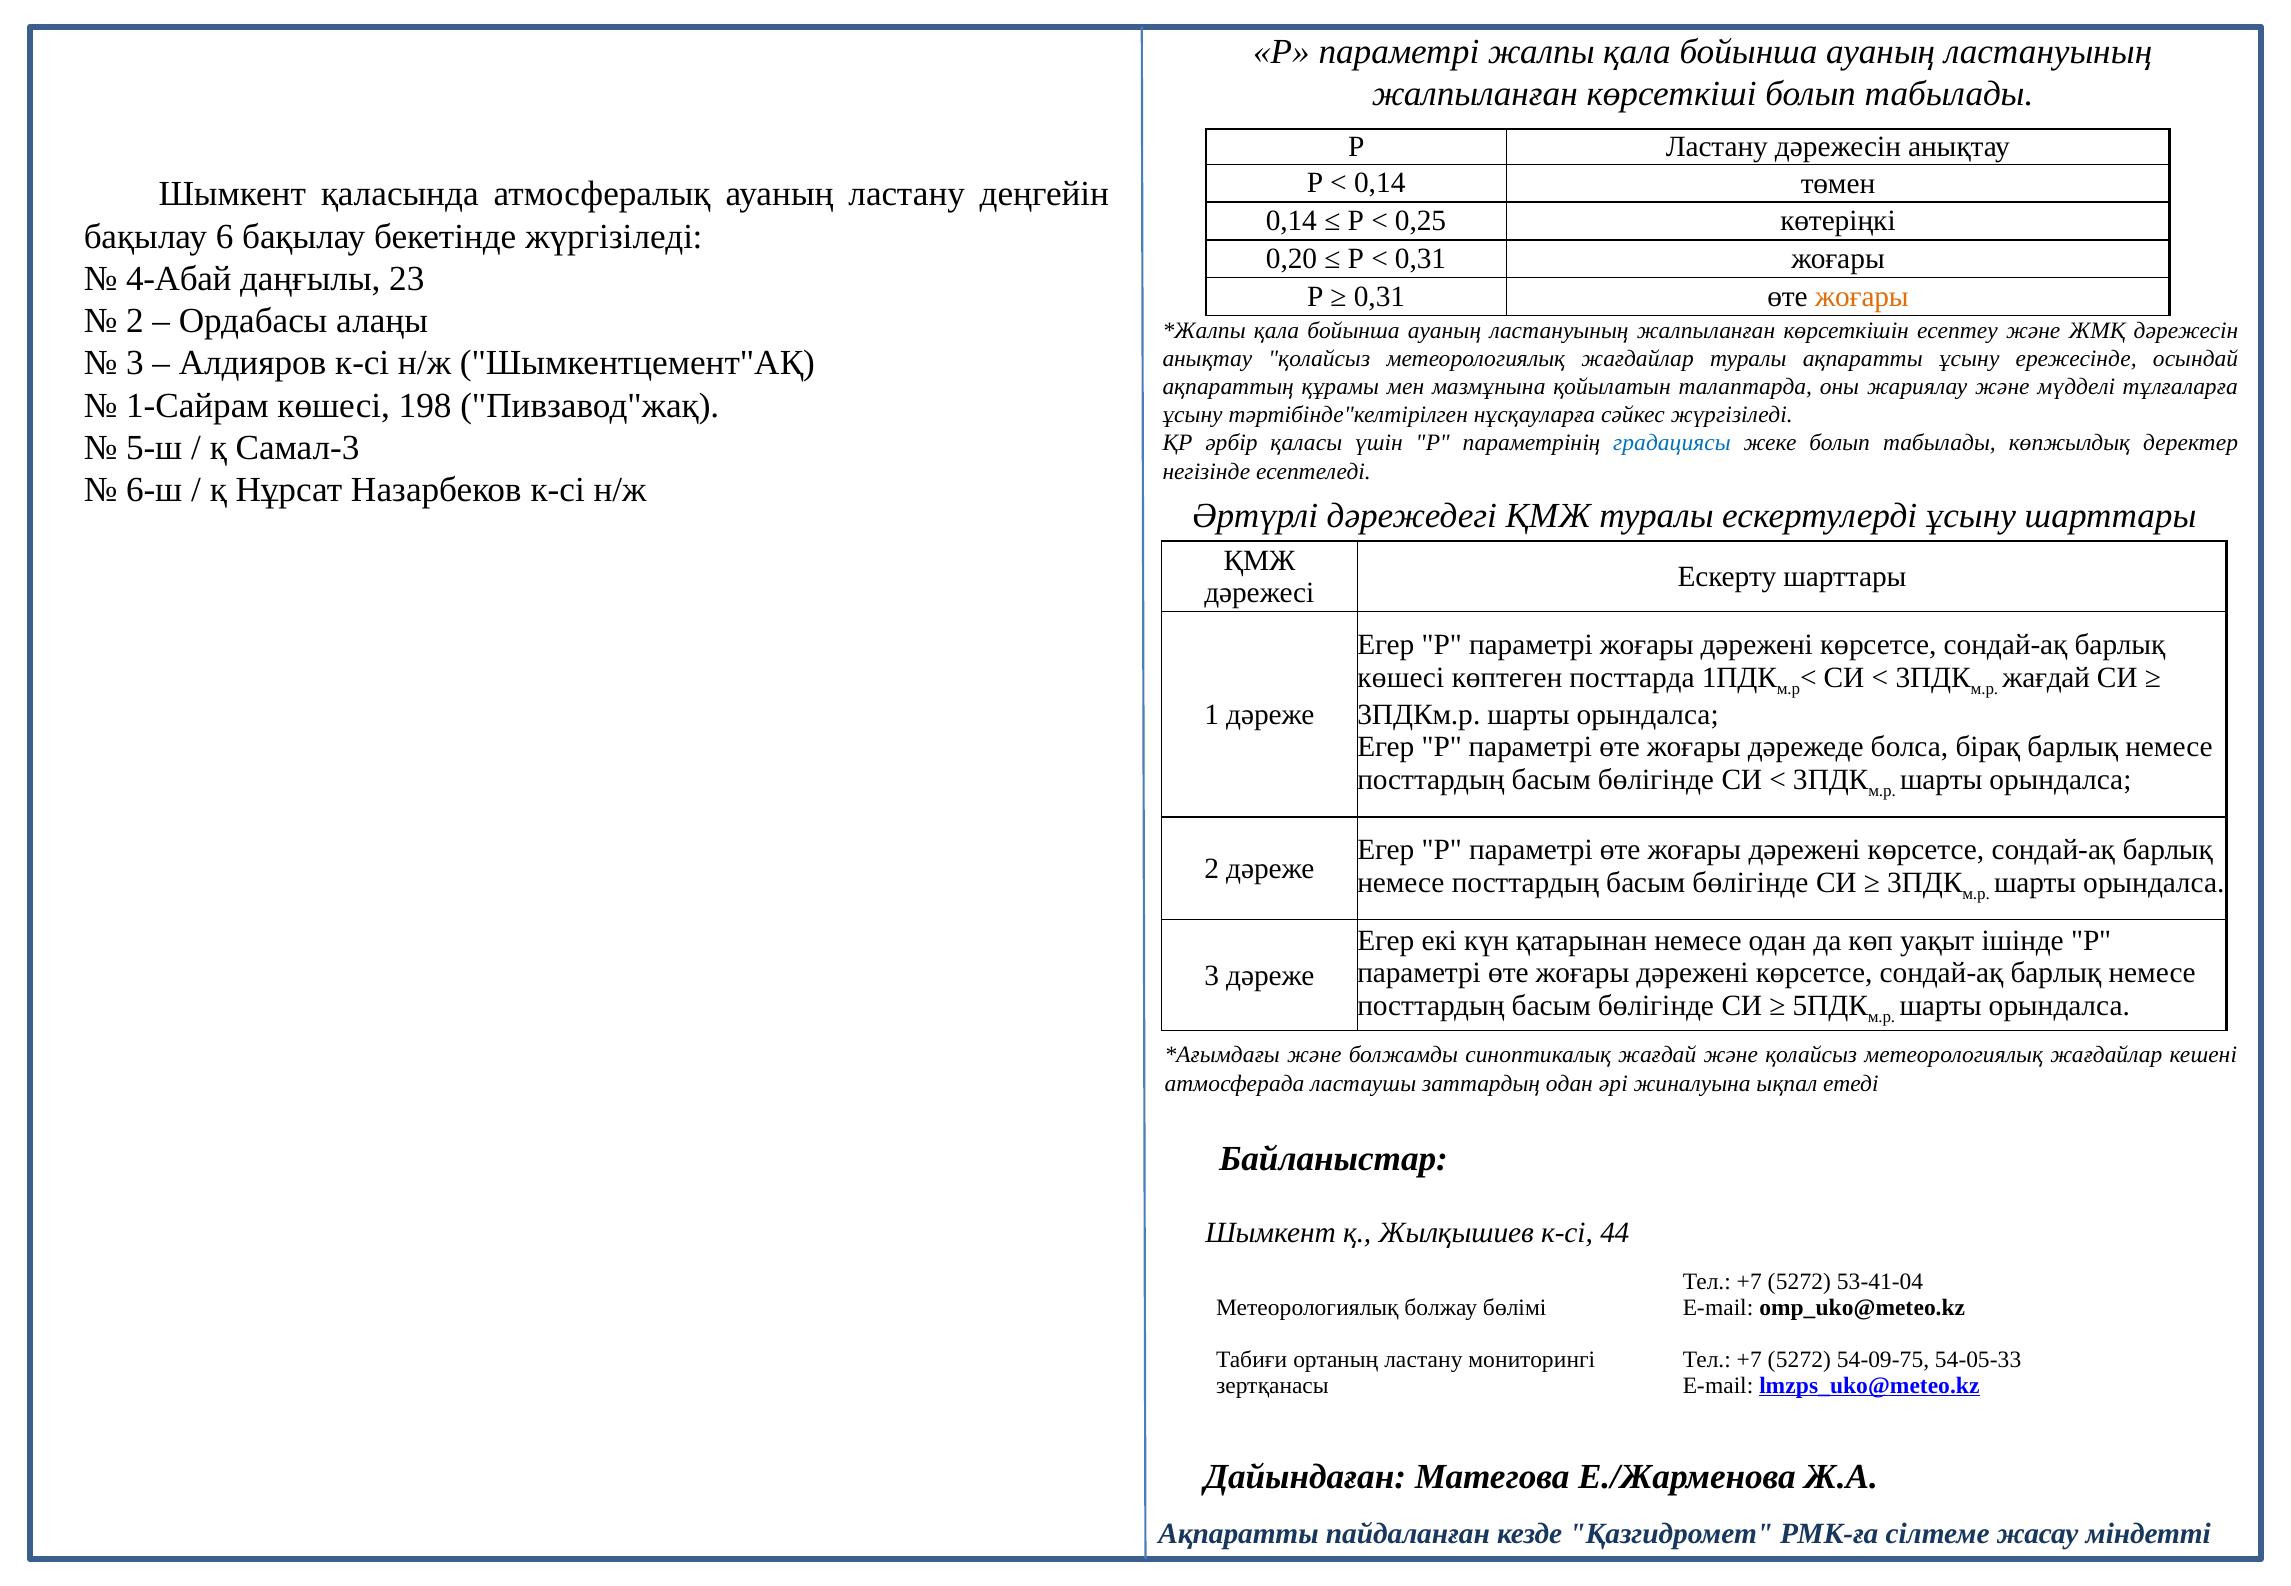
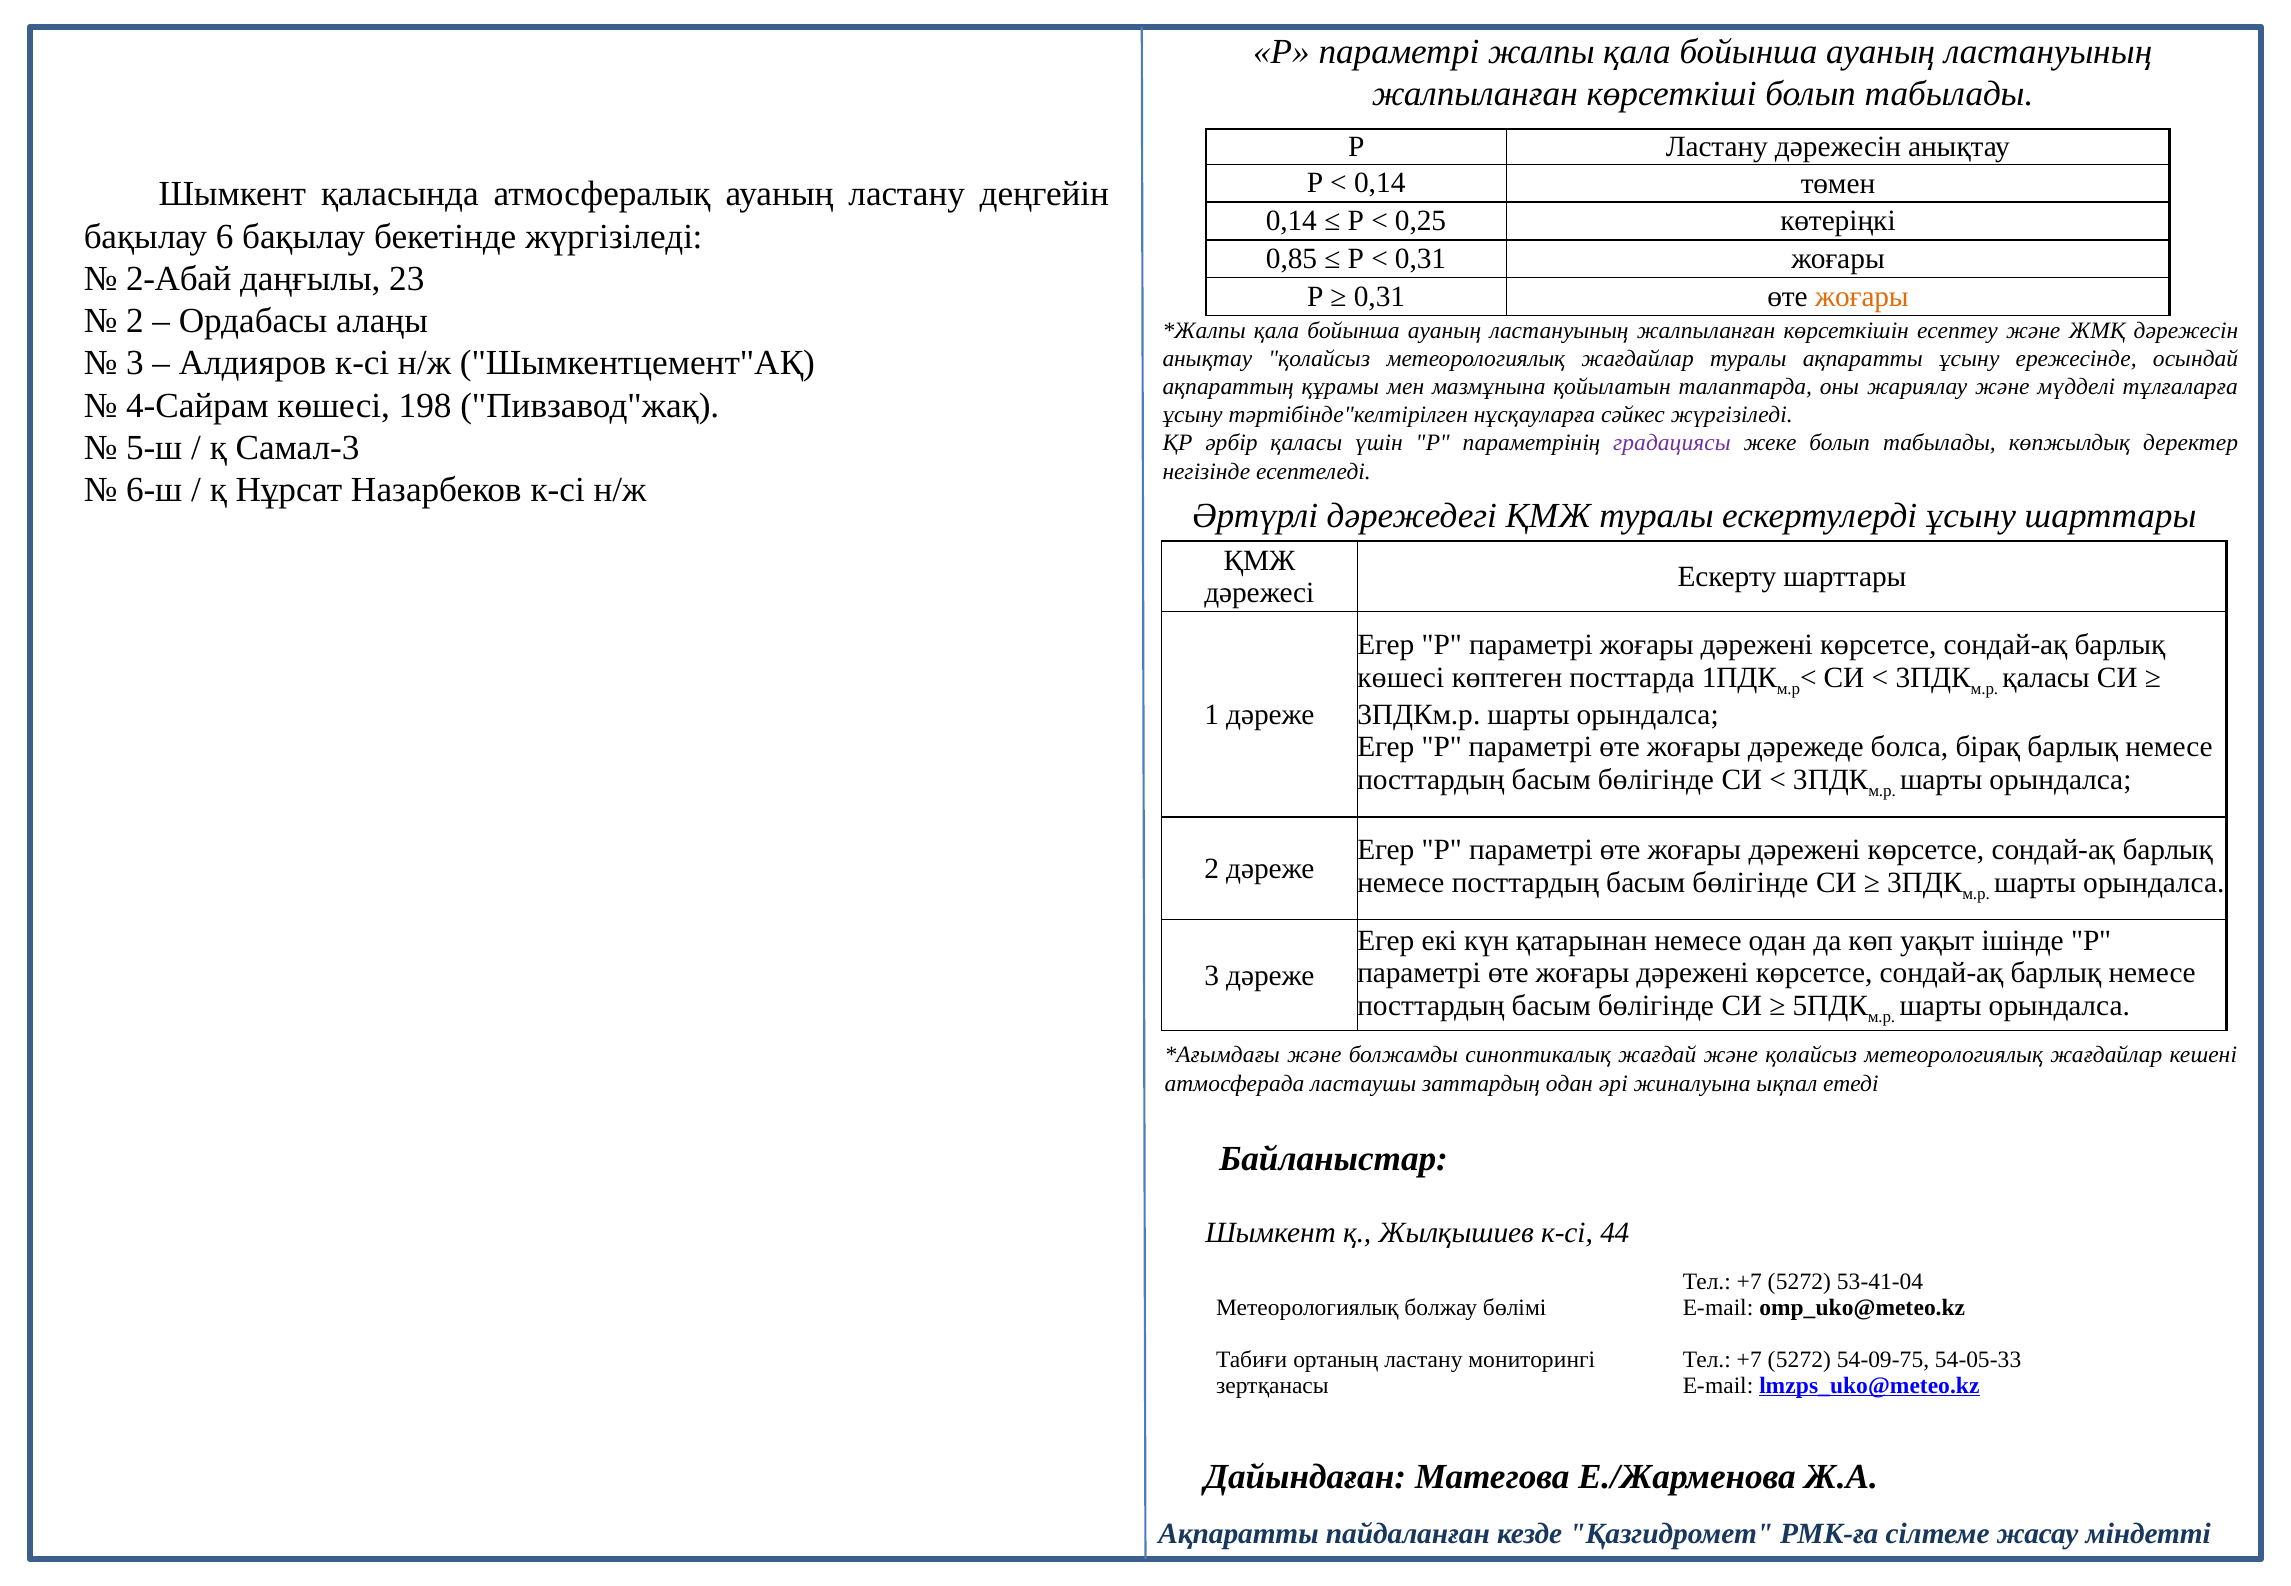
0,20: 0,20 -> 0,85 (1291, 259)
4-Абай: 4-Абай -> 2-Абай (179, 279)
1-Сайрам: 1-Сайрам -> 4-Сайрам (197, 406)
градациясы colour: blue -> purple (1672, 443)
жағдай: жағдай -> қаласы (2046, 678)
